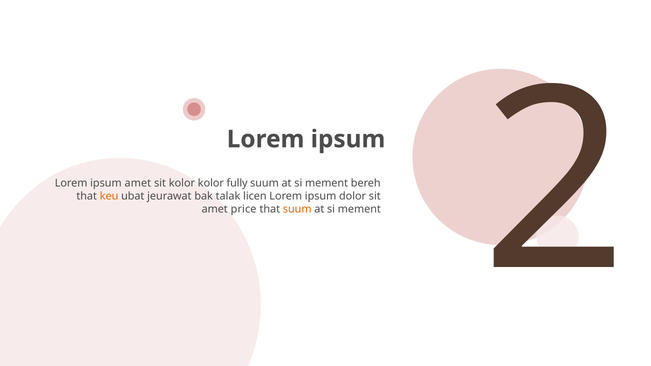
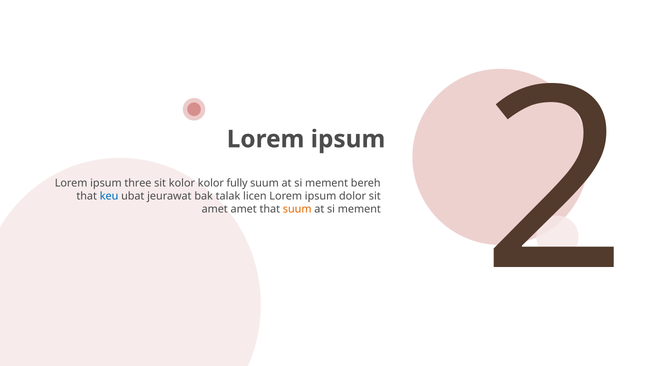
ipsum amet: amet -> three (138, 183)
keu colour: orange -> blue (109, 196)
amet price: price -> amet (244, 209)
